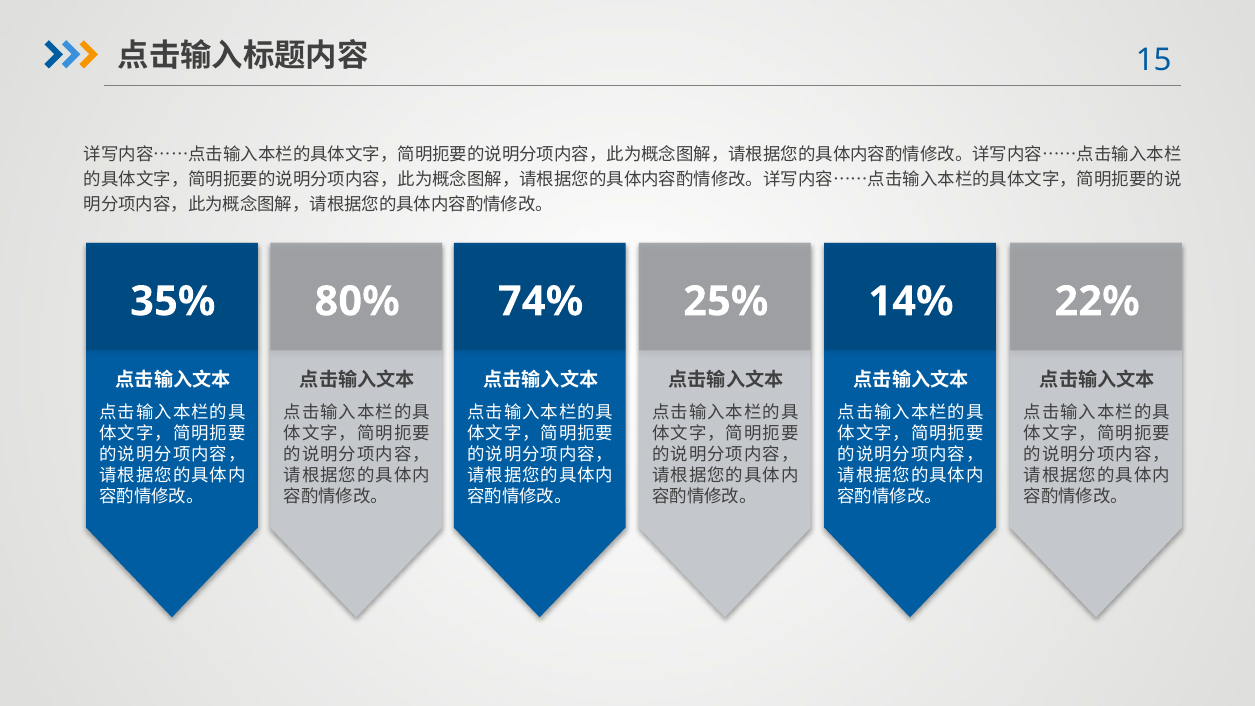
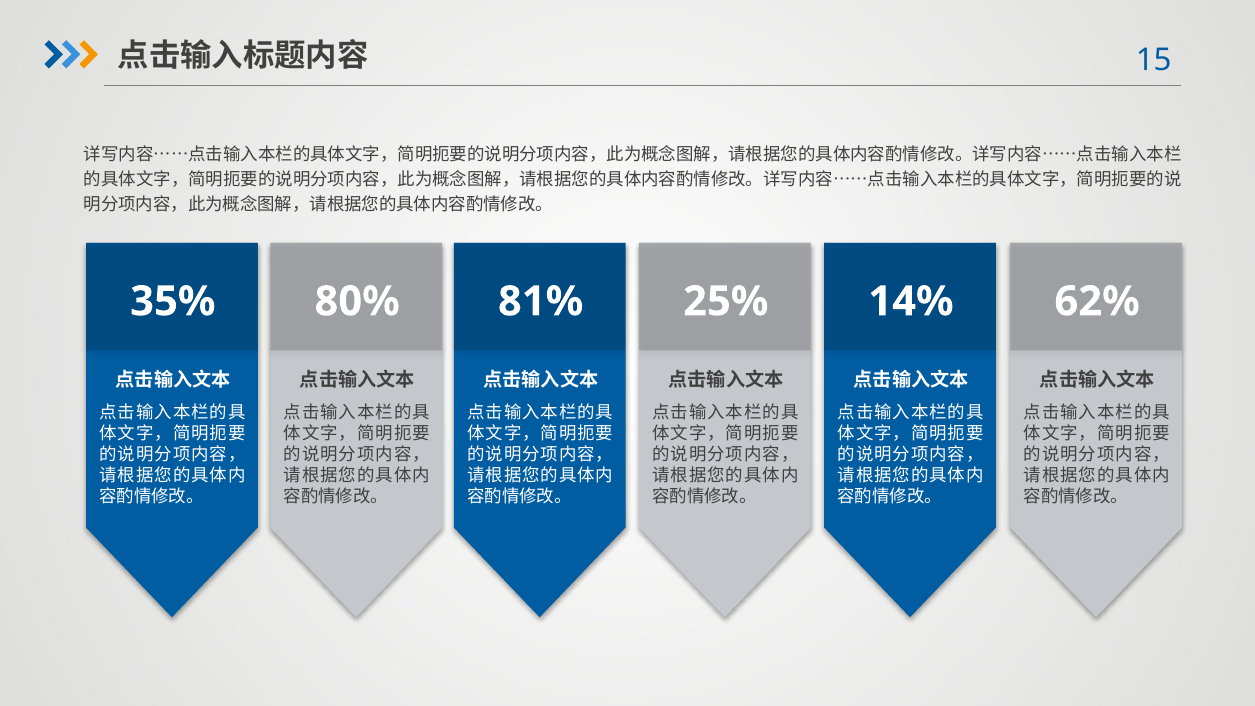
74%: 74% -> 81% (541, 301)
22%: 22% -> 62% (1097, 301)
